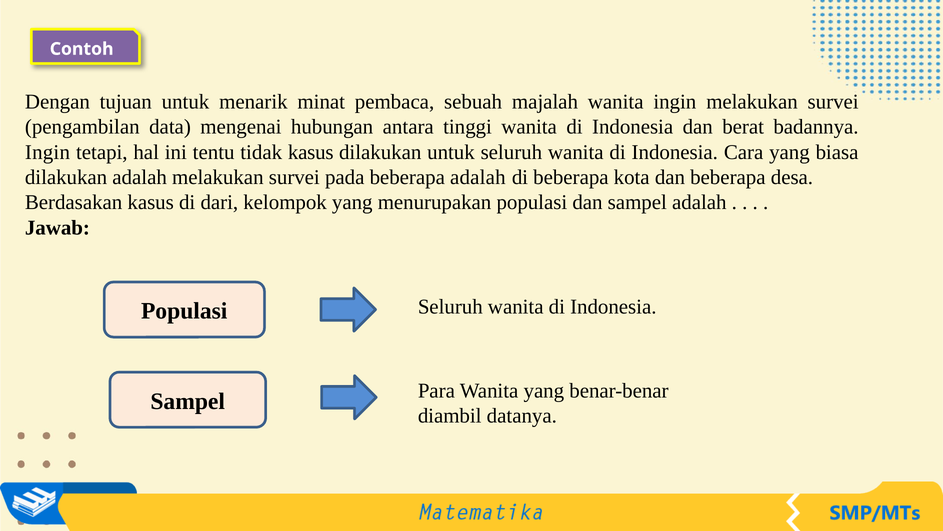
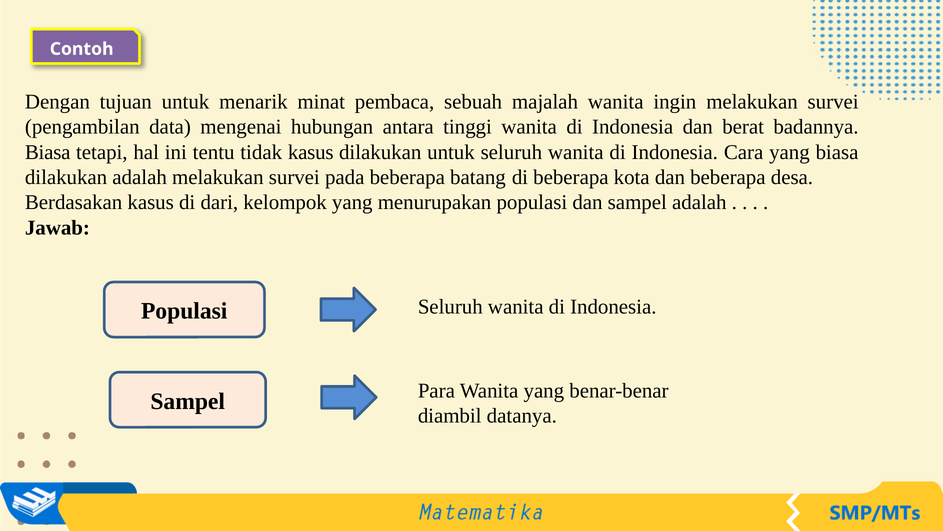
Ingin: Ingin -> Biasa (48, 152)
beberapa adalah: adalah -> batang (478, 177)
